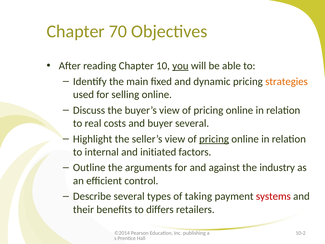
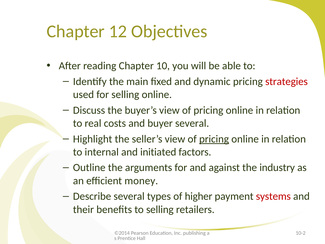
70: 70 -> 12 (118, 31)
you underline: present -> none (180, 66)
strategies colour: orange -> red (287, 81)
control: control -> money (141, 180)
taking: taking -> higher (199, 196)
to differs: differs -> selling (160, 209)
